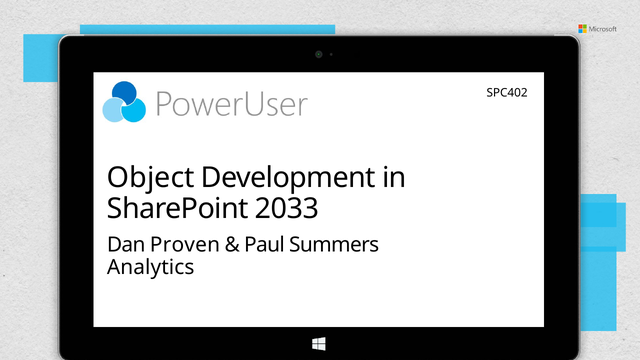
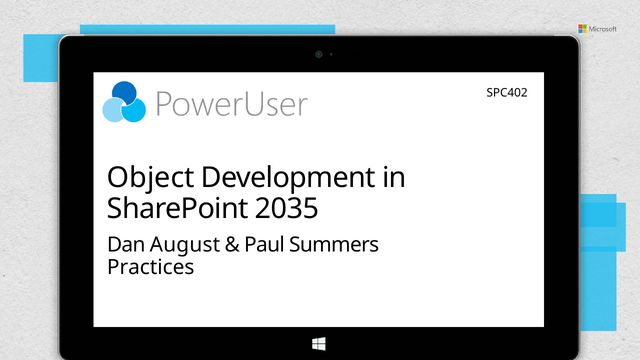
2033: 2033 -> 2035 (287, 209)
Proven: Proven -> August (185, 245)
Analytics: Analytics -> Practices (151, 268)
